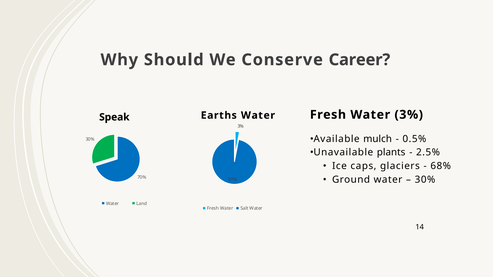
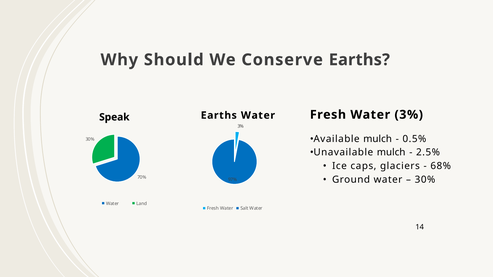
Conserve Career: Career -> Earths (359, 60)
Unavailable plants: plants -> mulch (391, 153)
